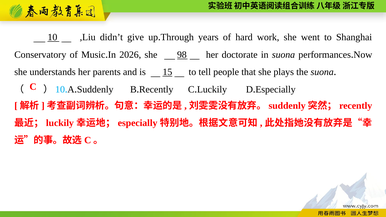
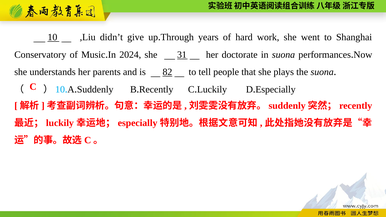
2026: 2026 -> 2024 (130, 55)
98: 98 -> 31 (182, 55)
15: 15 -> 82 (167, 72)
